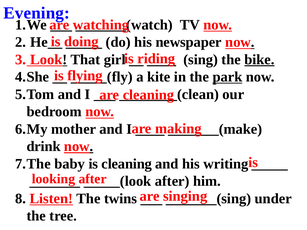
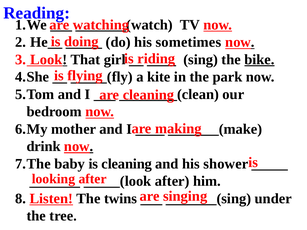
Evening: Evening -> Reading (37, 13)
newspaper: newspaper -> sometimes (188, 42)
park underline: present -> none (227, 77)
writing: writing -> shower (226, 164)
